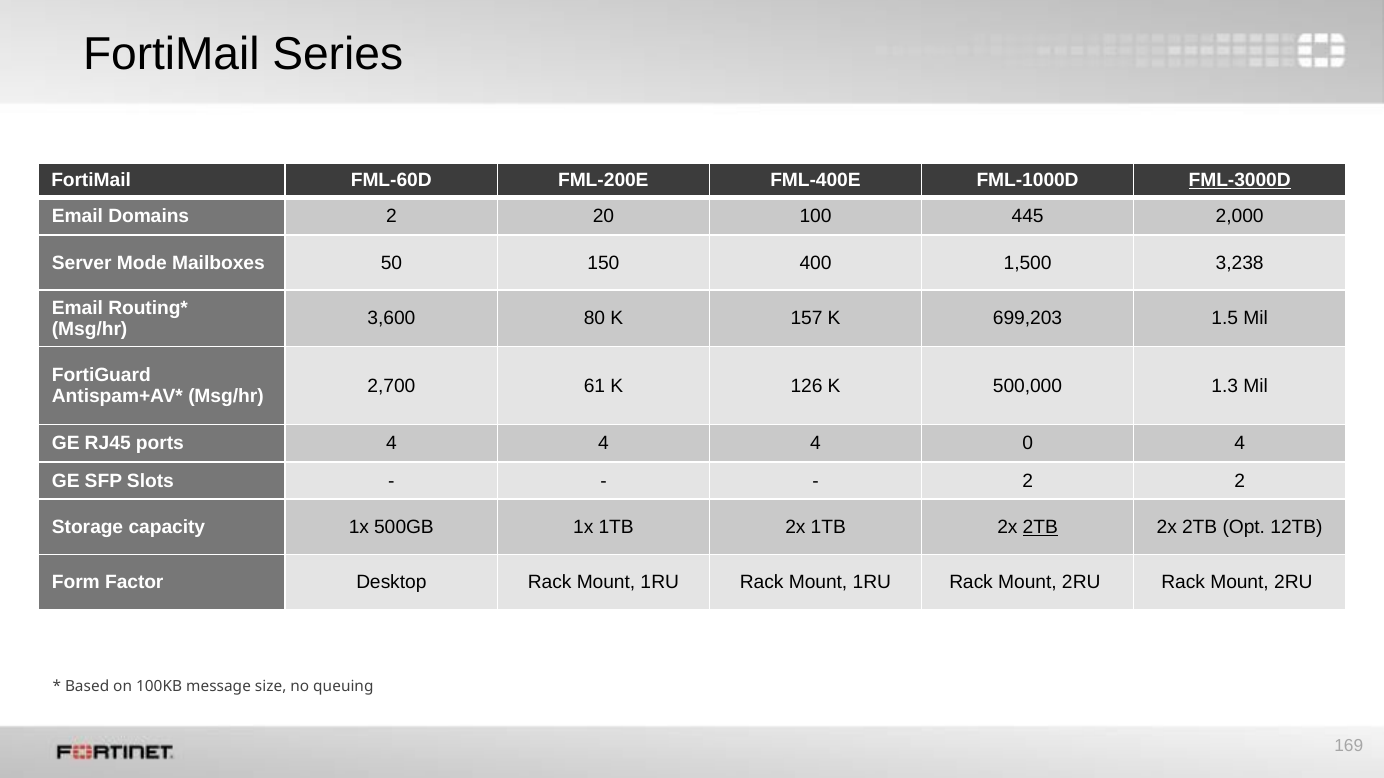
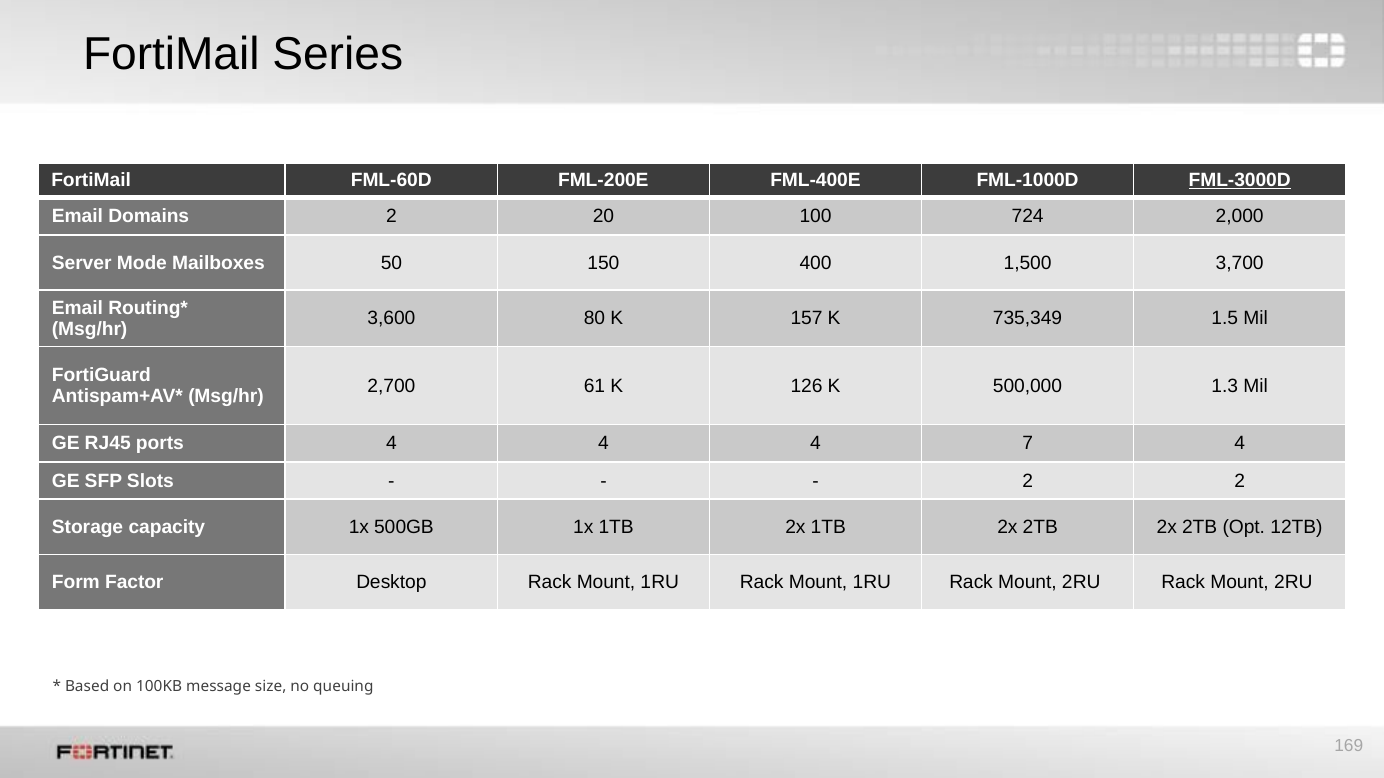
445: 445 -> 724 (1028, 217)
3,238: 3,238 -> 3,700 (1240, 263)
699,203: 699,203 -> 735,349 (1028, 319)
0: 0 -> 7 (1028, 444)
2TB underline: present -> none (1040, 527)
